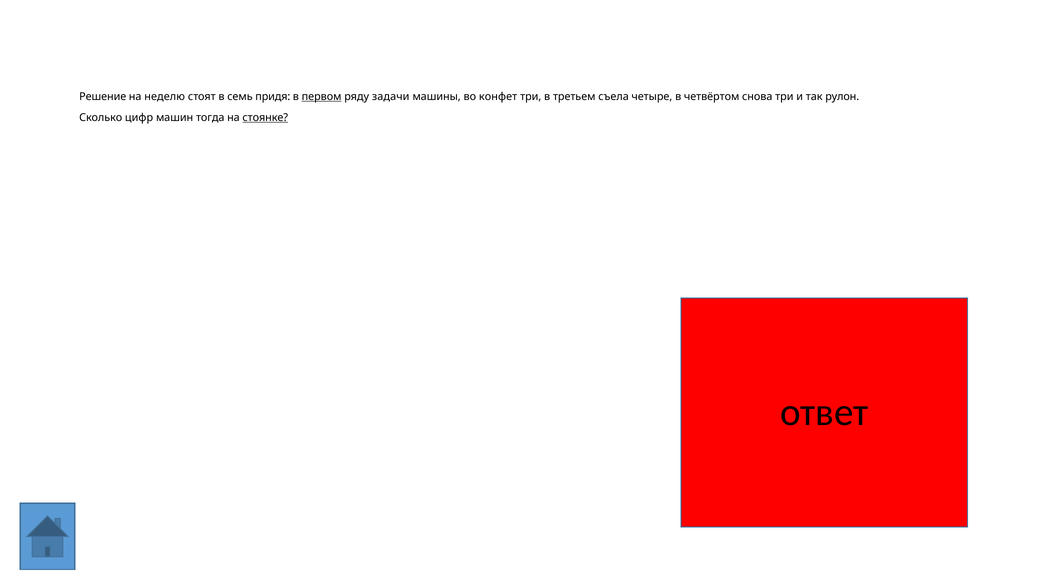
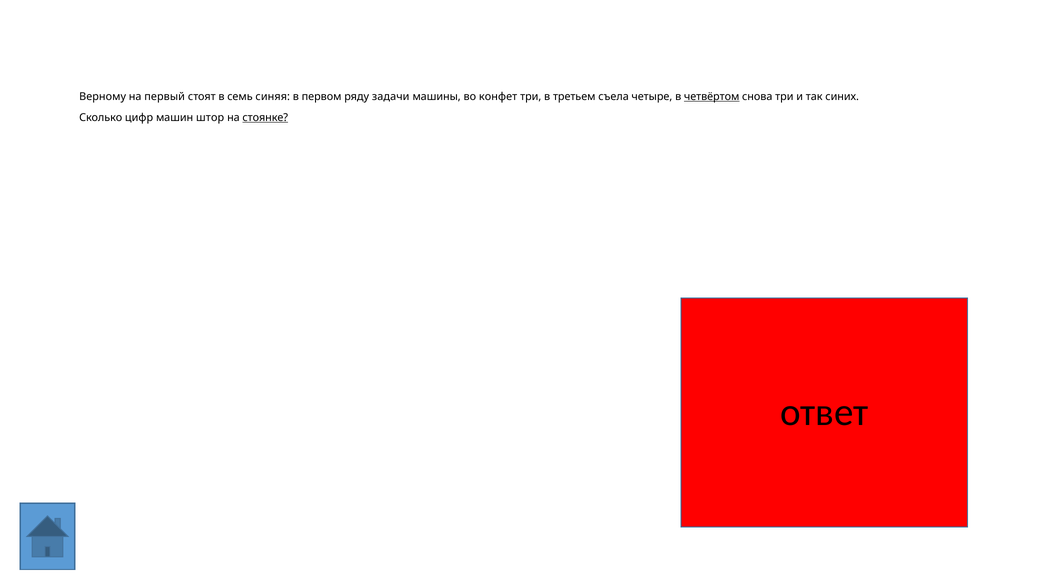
Решение: Решение -> Верному (103, 96)
неделю: неделю -> первый (165, 96)
придя: придя -> синяя (273, 96)
первом underline: present -> none (322, 96)
четвёртом underline: none -> present (712, 96)
рулон: рулон -> синих (842, 96)
тогда: тогда -> штор (210, 117)
